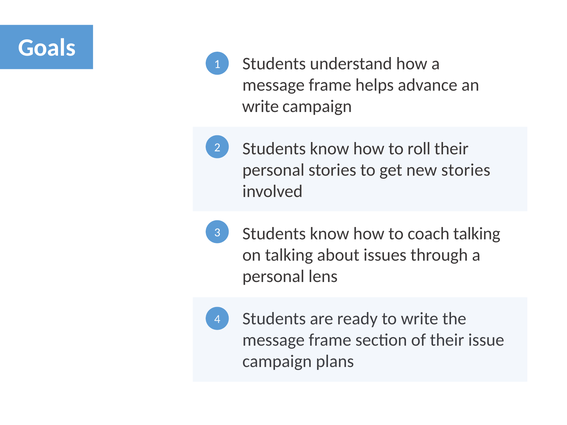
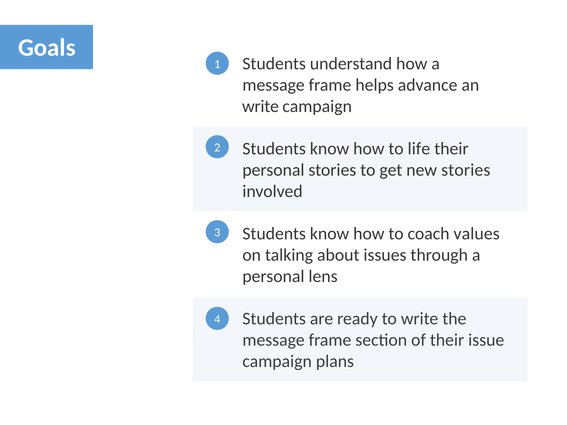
roll: roll -> life (419, 149)
coach talking: talking -> values (477, 234)
